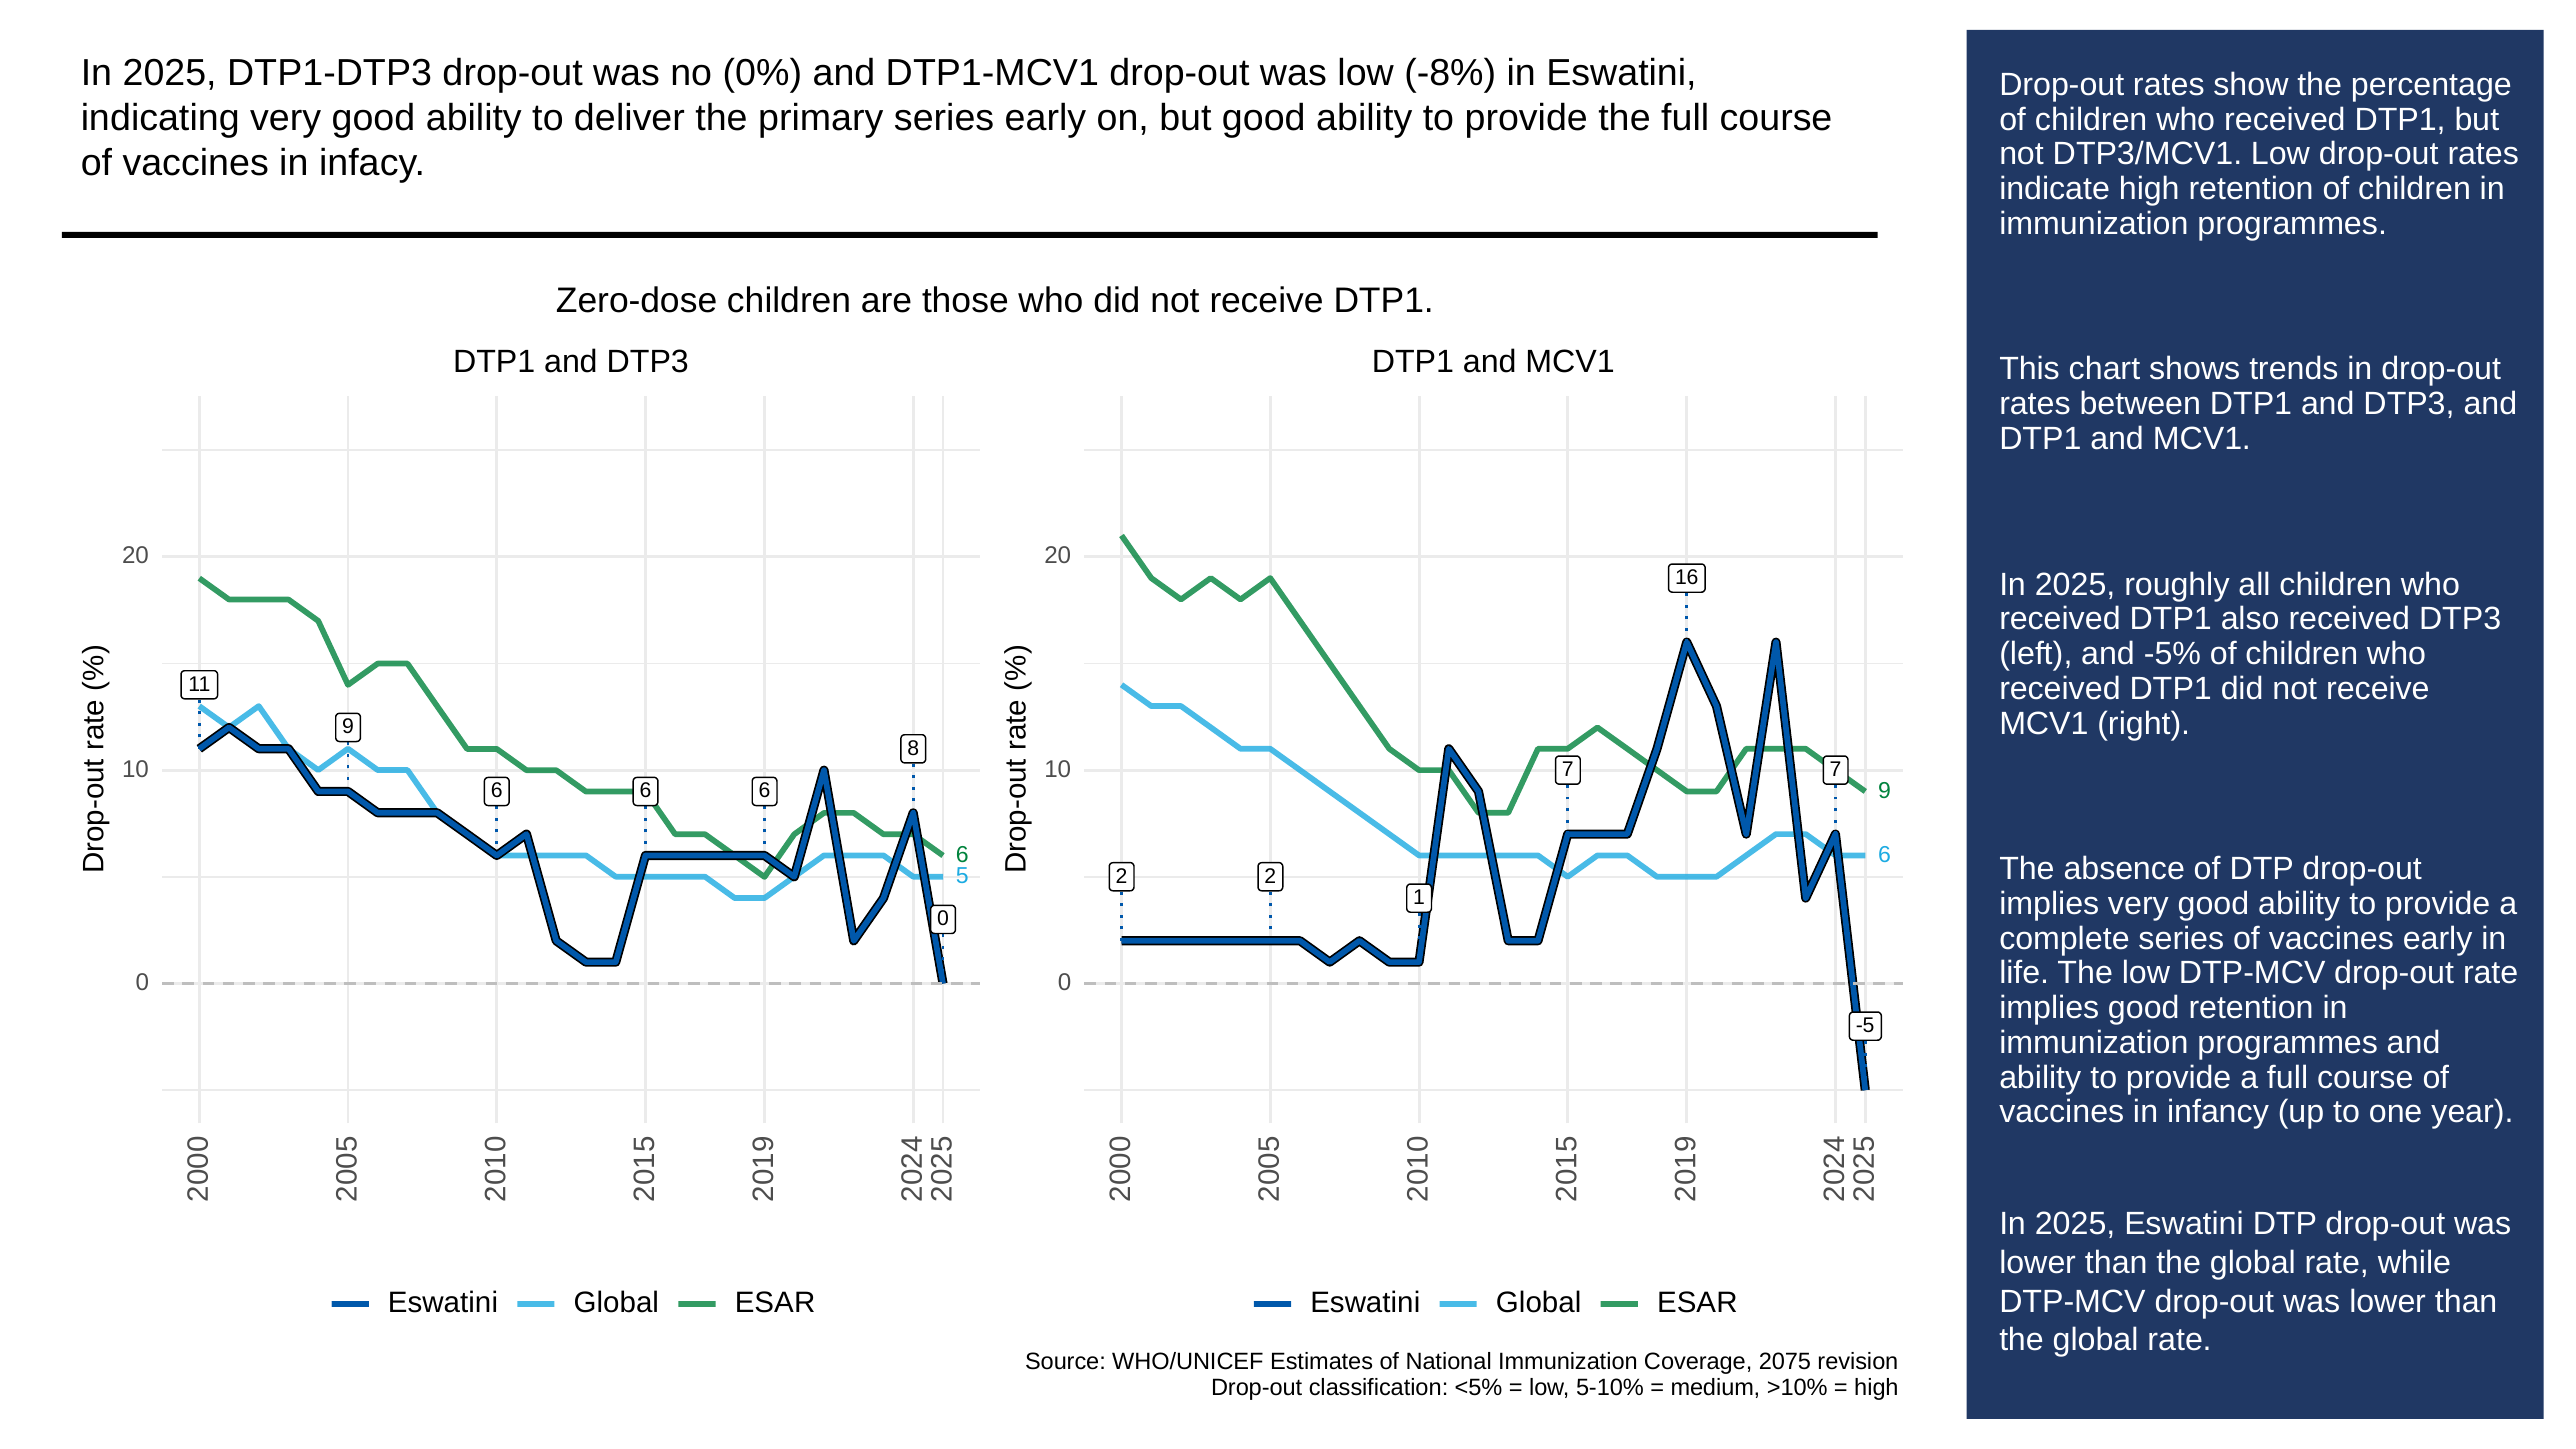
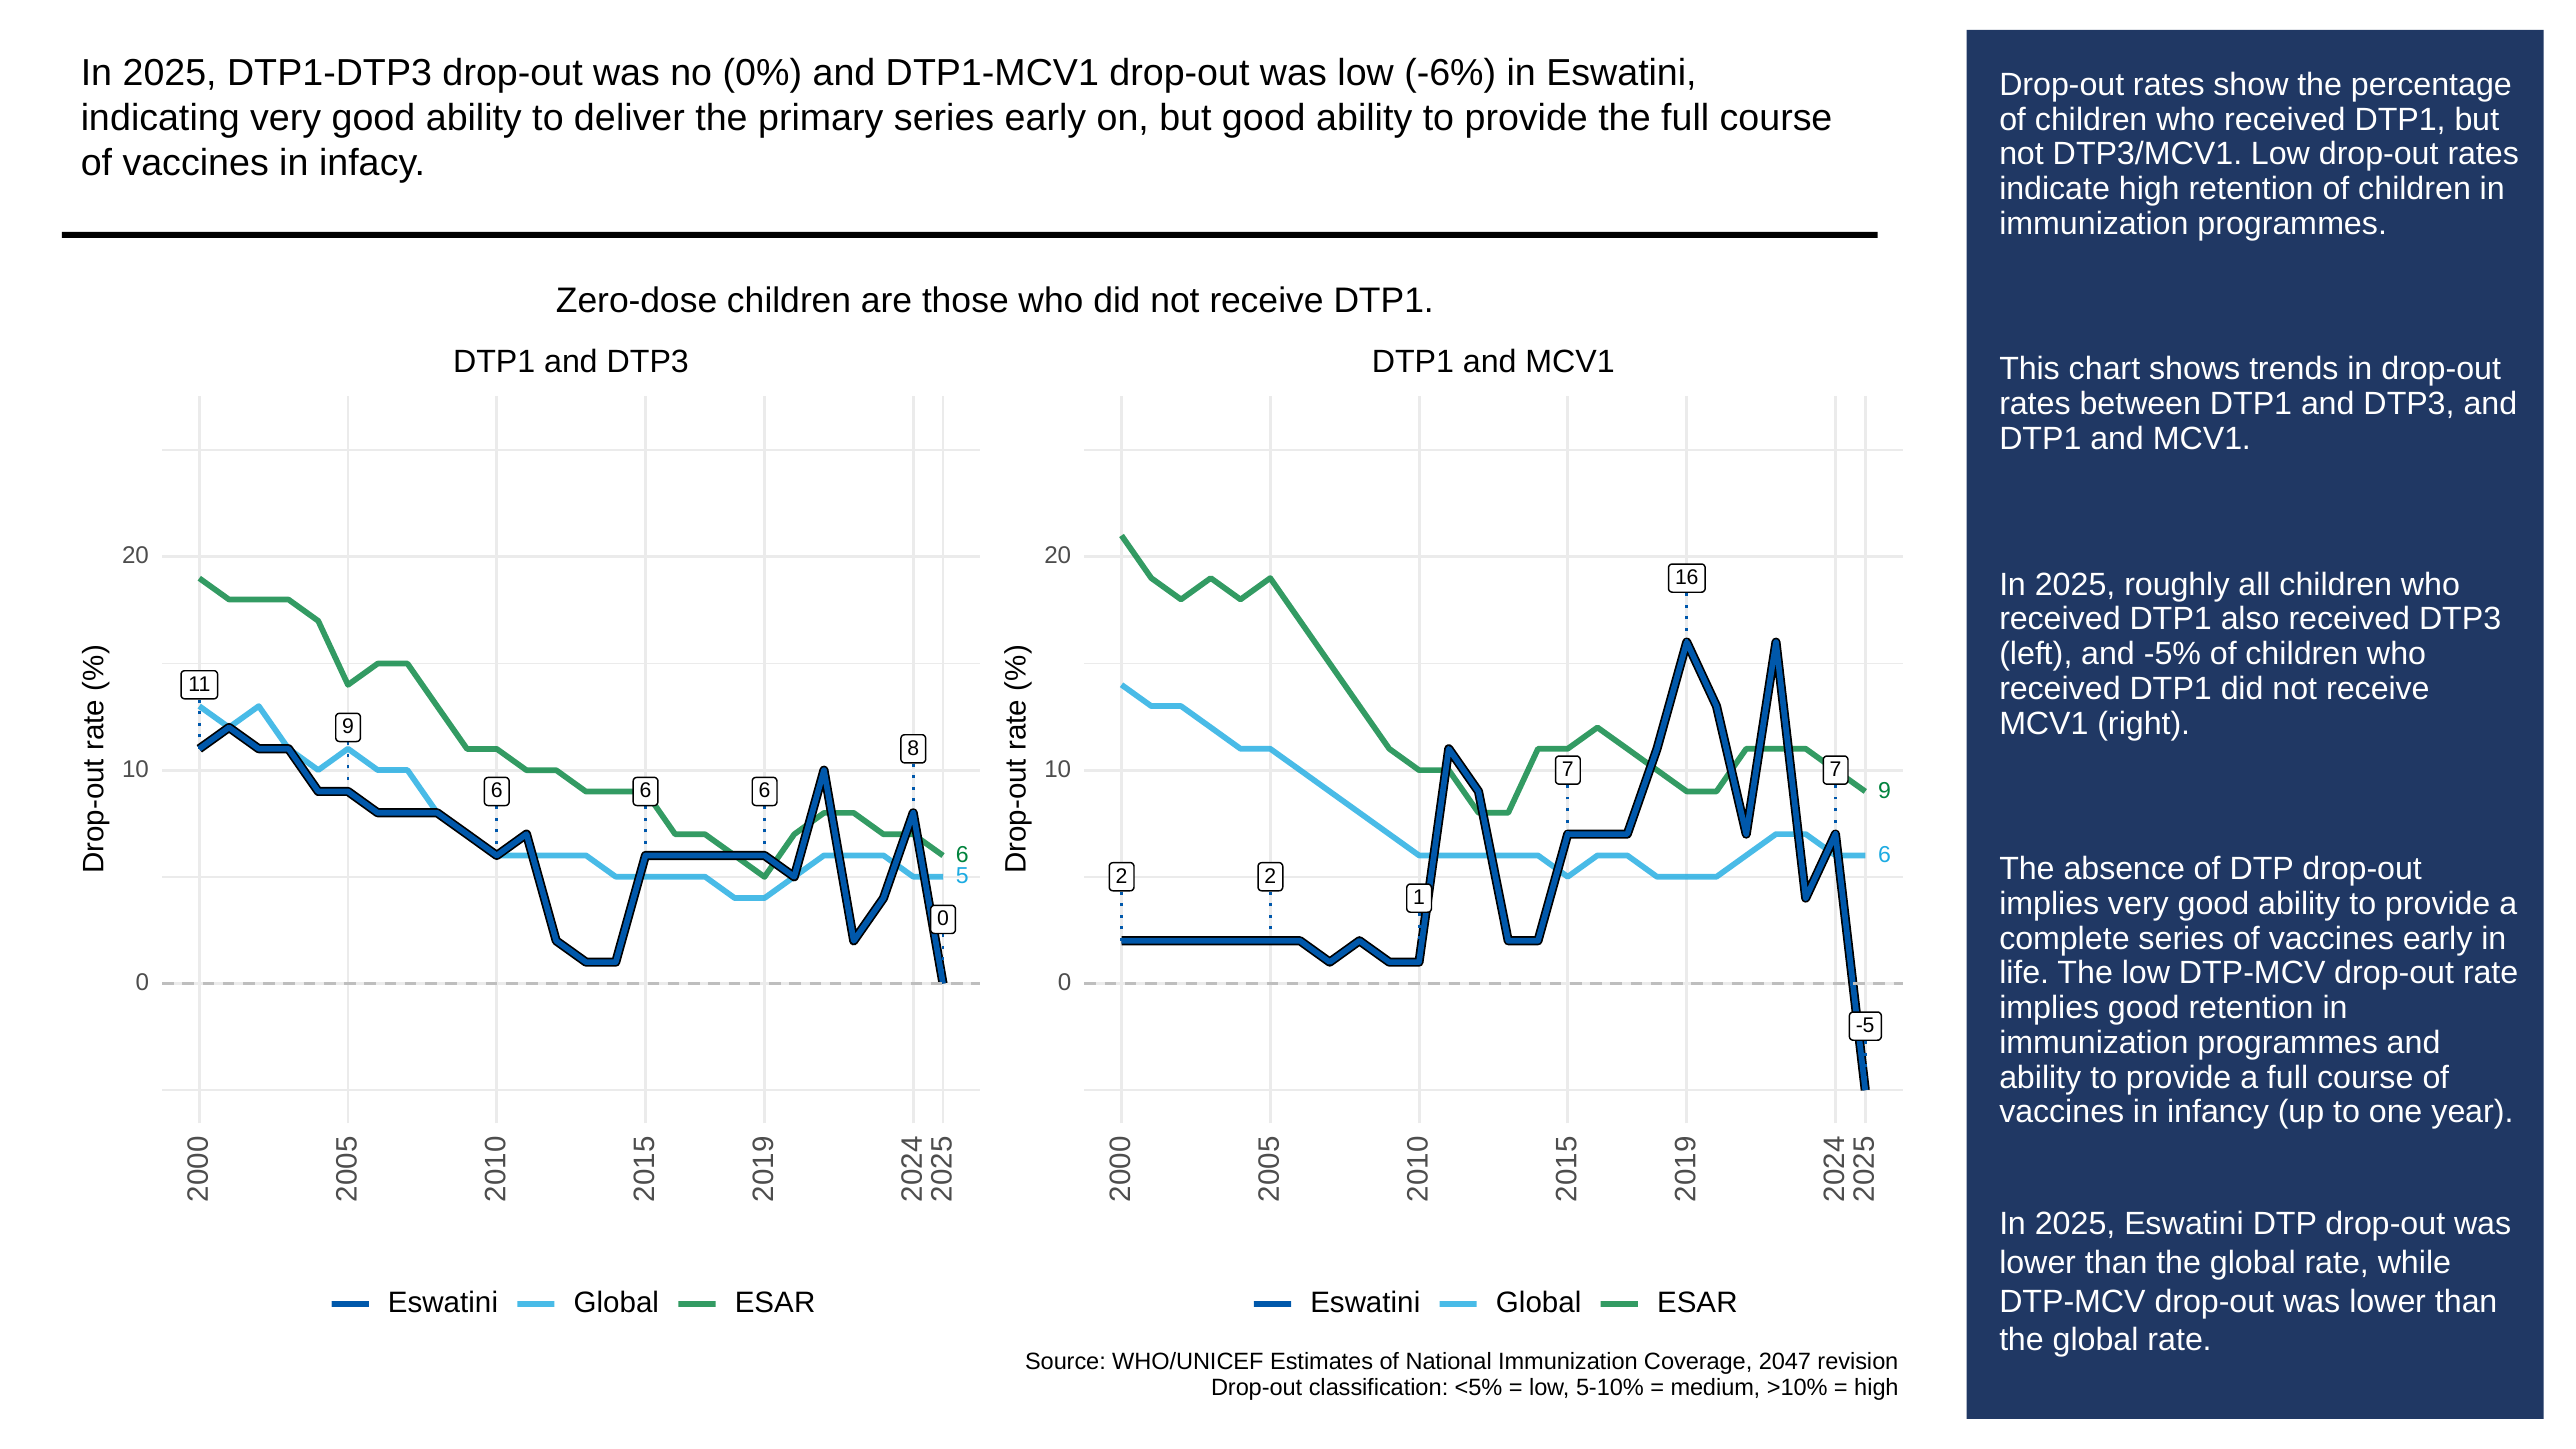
-8%: -8% -> -6% (1450, 73)
2075: 2075 -> 2047 (1785, 1362)
